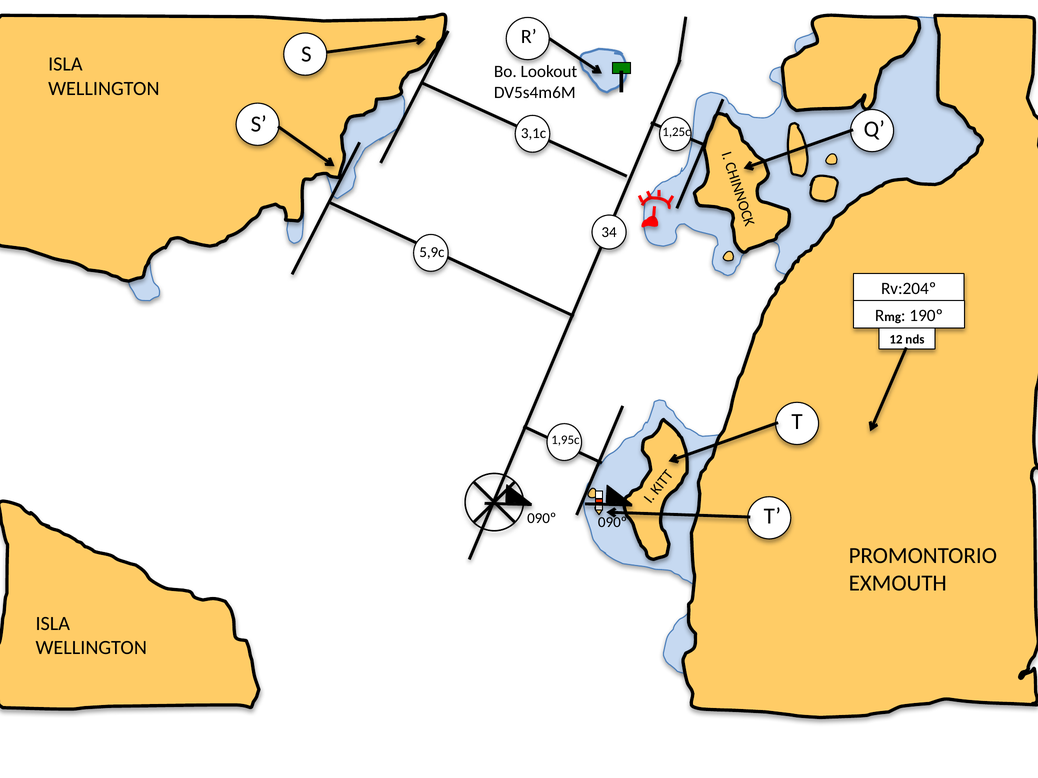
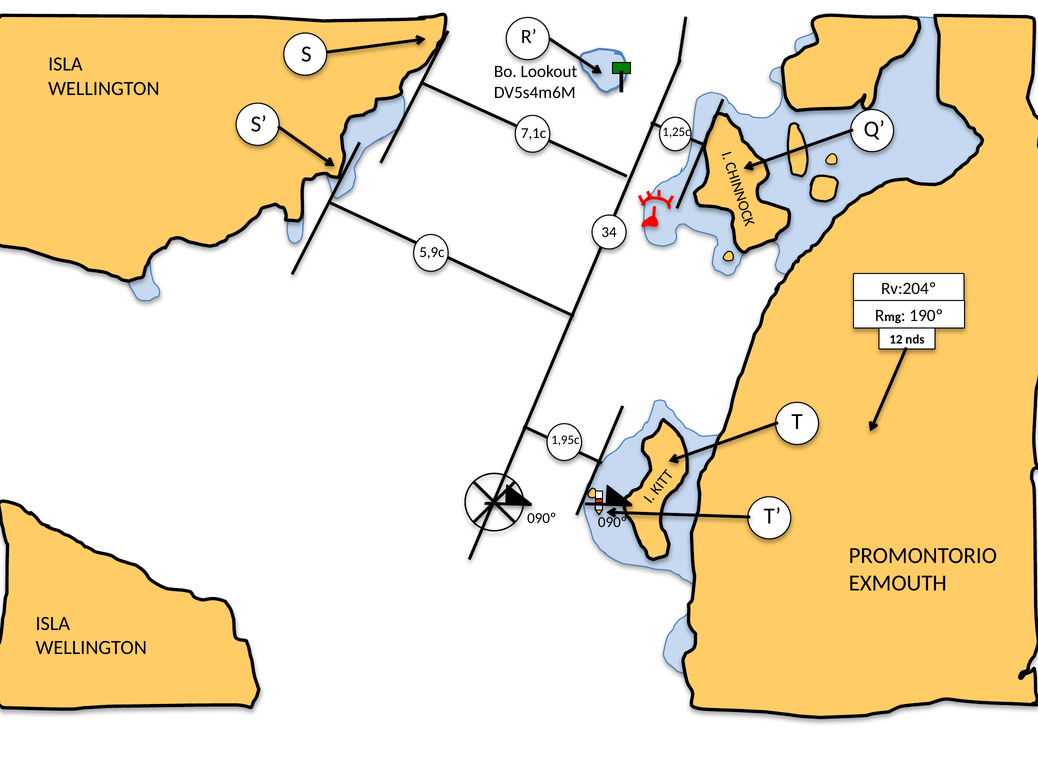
3,1c: 3,1c -> 7,1c (534, 133)
